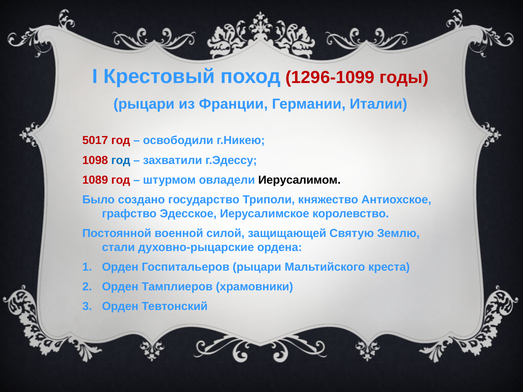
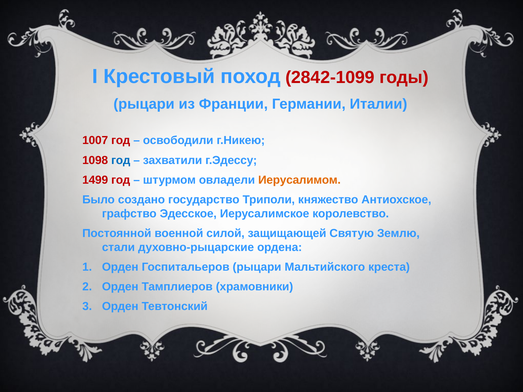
1296-1099: 1296-1099 -> 2842-1099 (330, 77)
5017: 5017 -> 1007 (95, 141)
1089: 1089 -> 1499 (95, 180)
Иерусалимом colour: black -> orange (299, 180)
